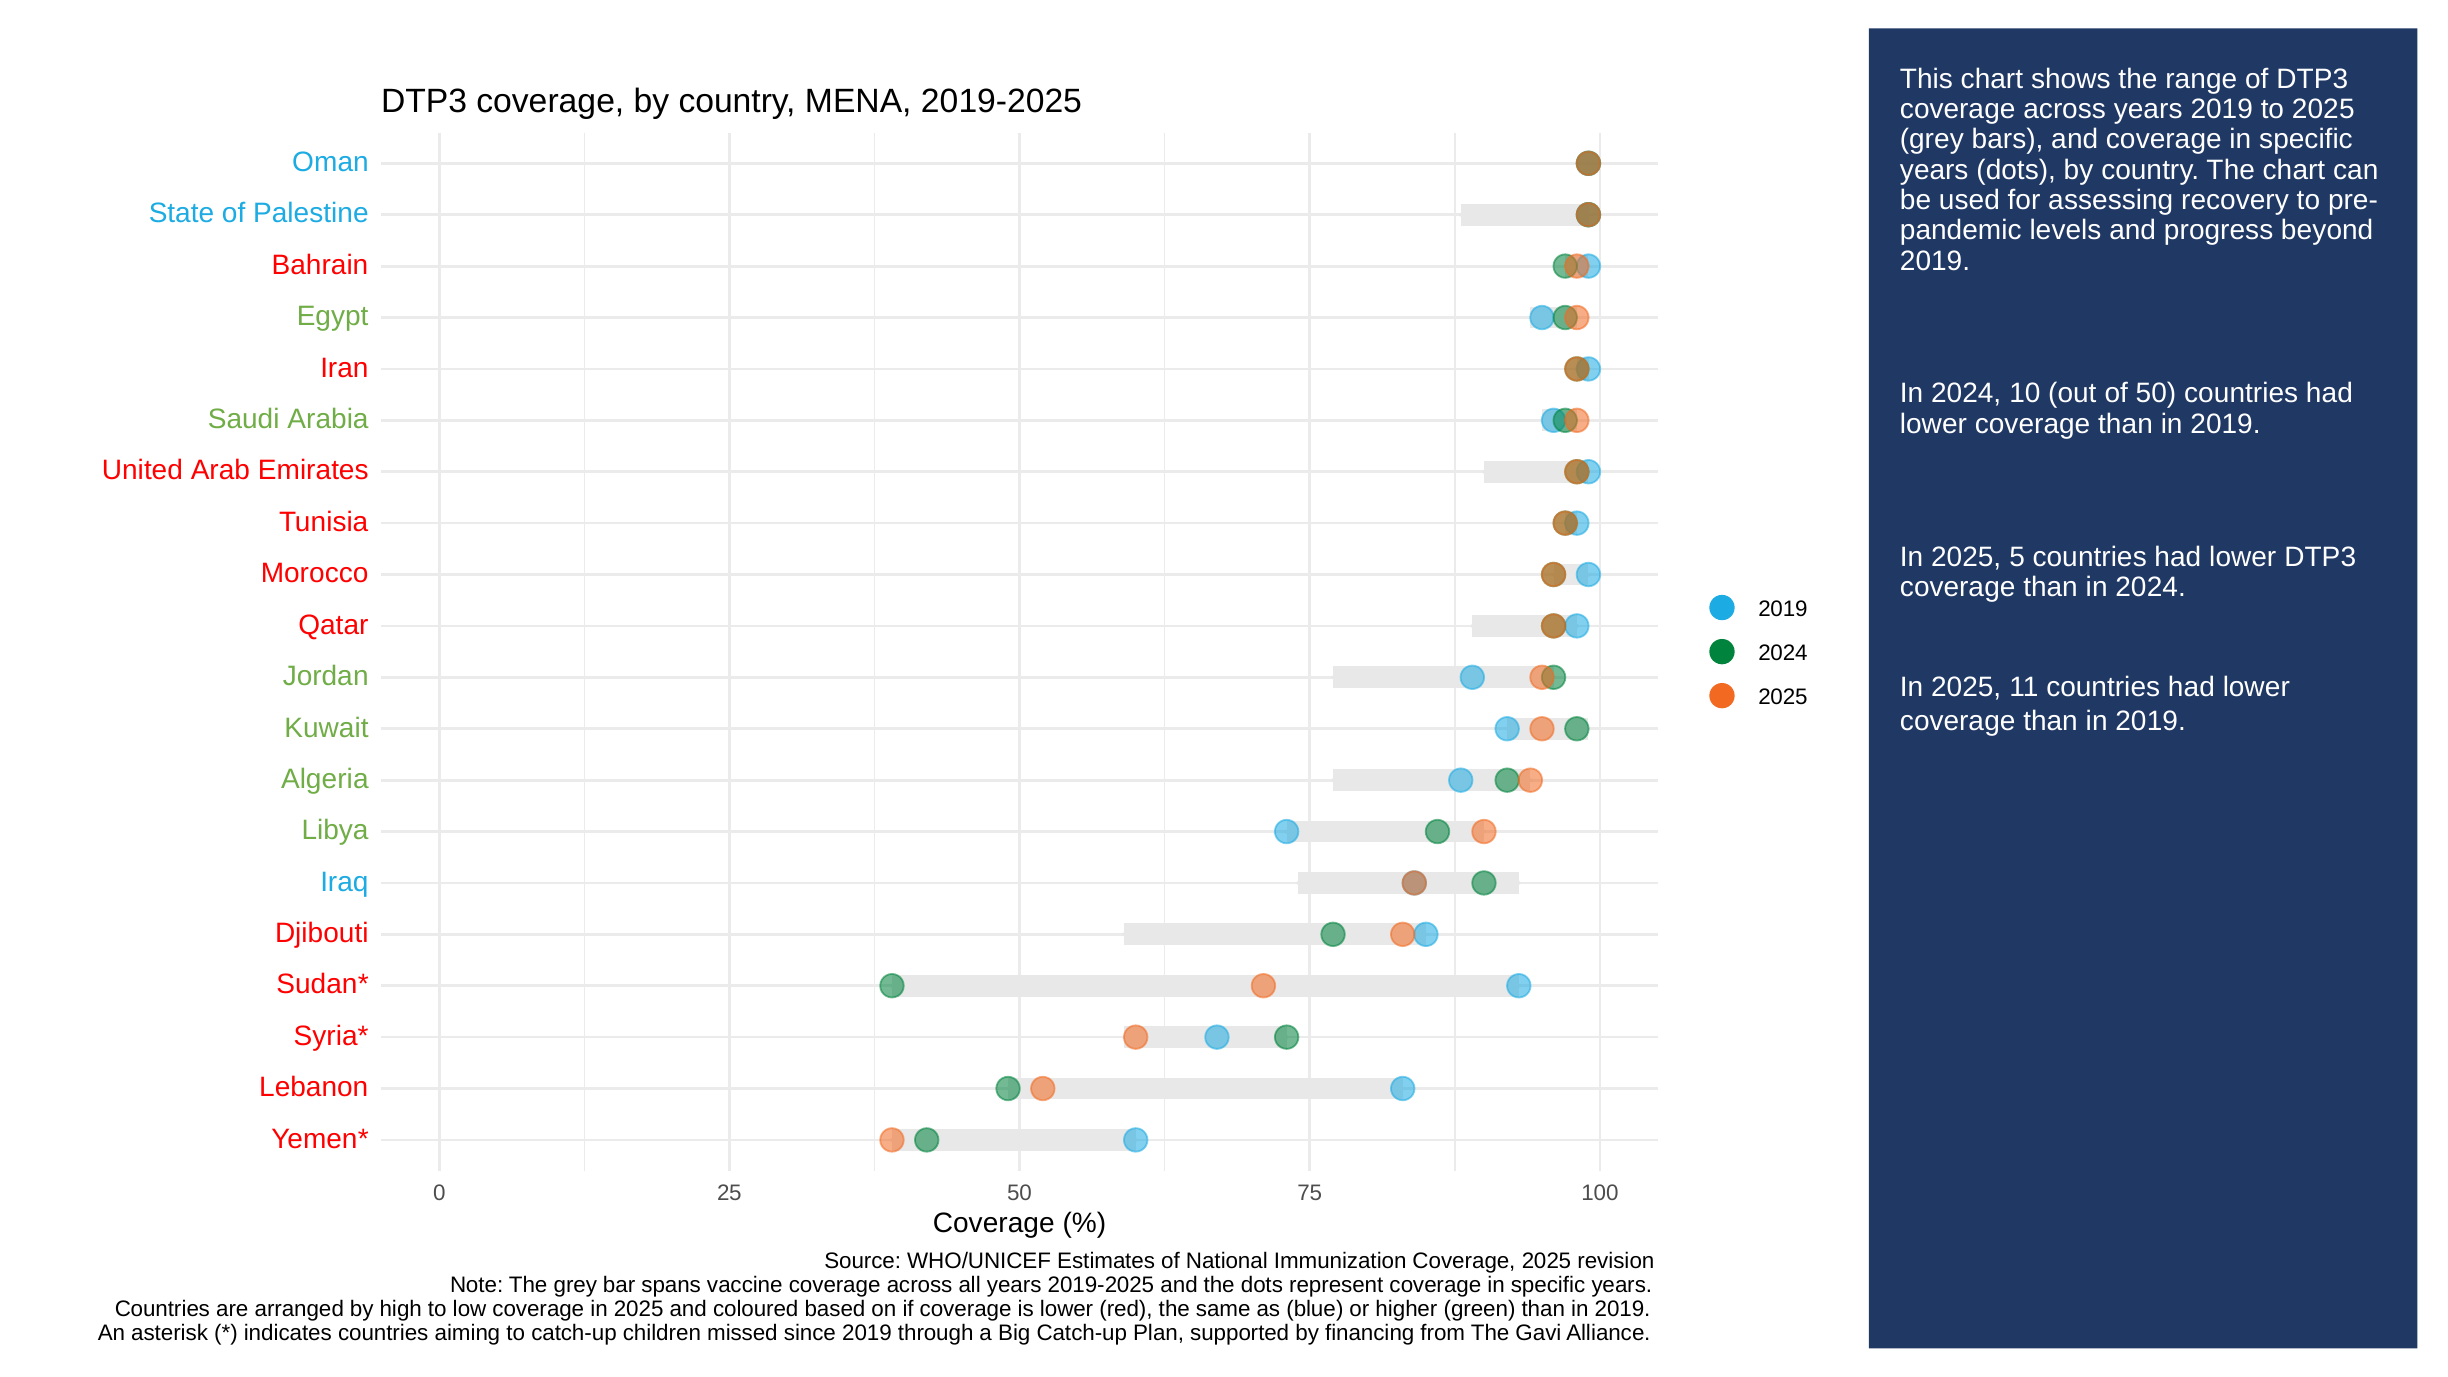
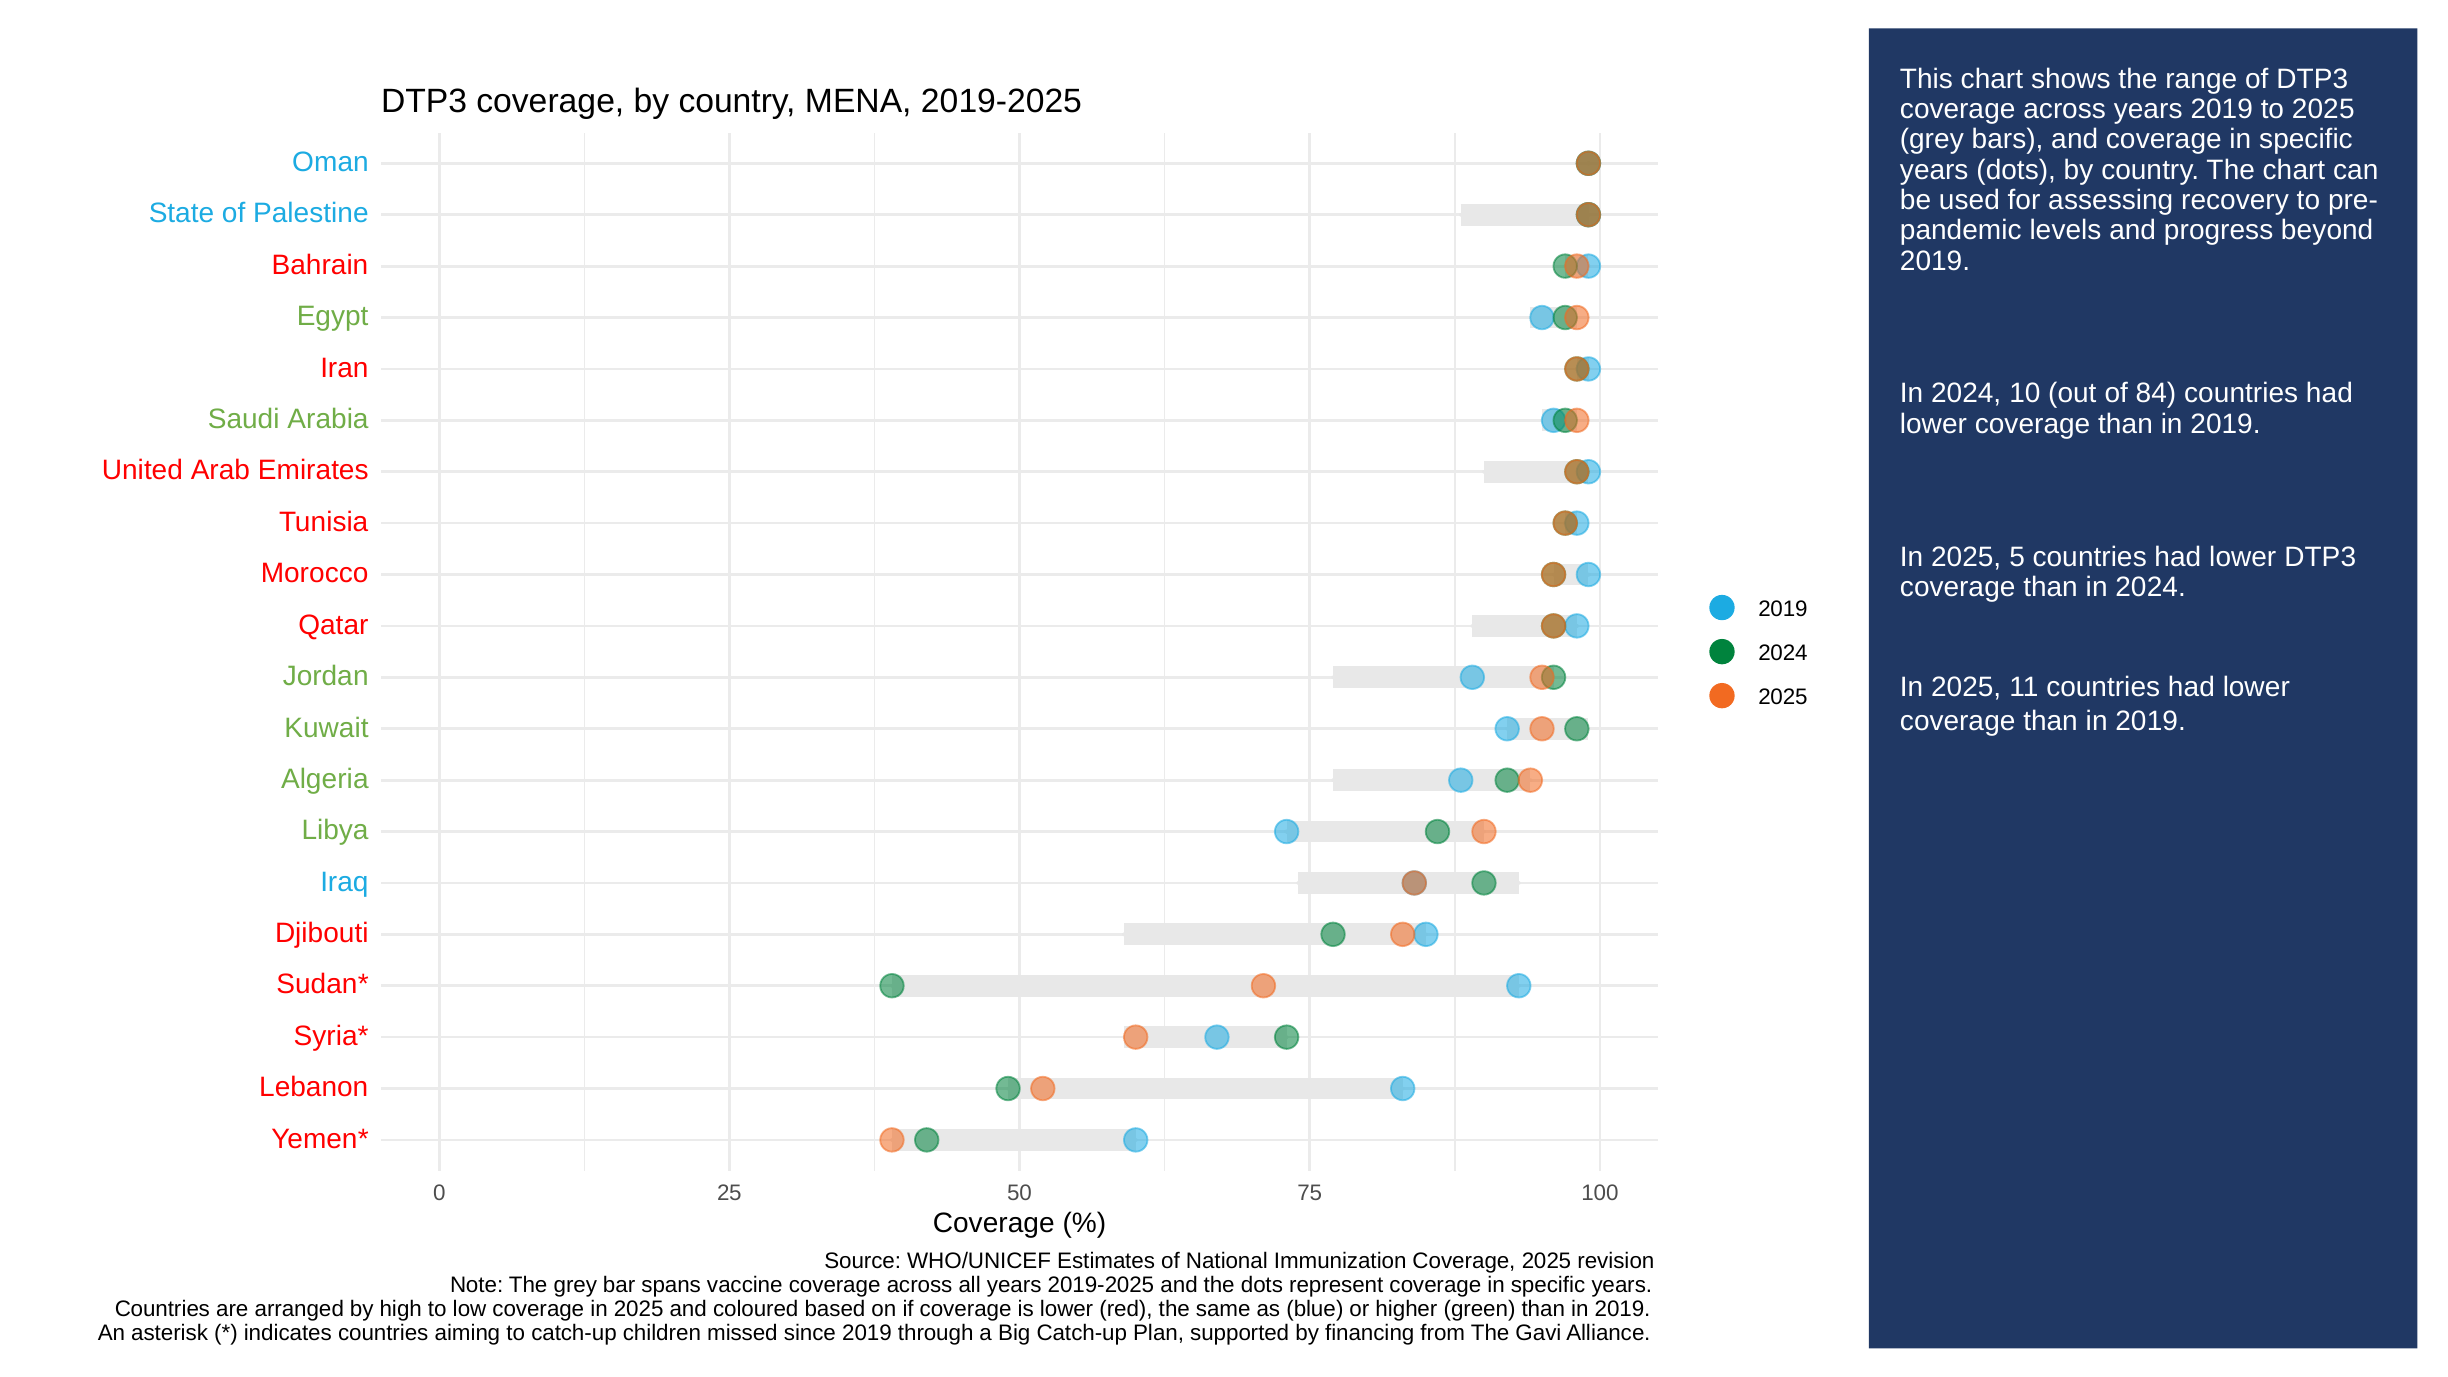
of 50: 50 -> 84 (2156, 394)
